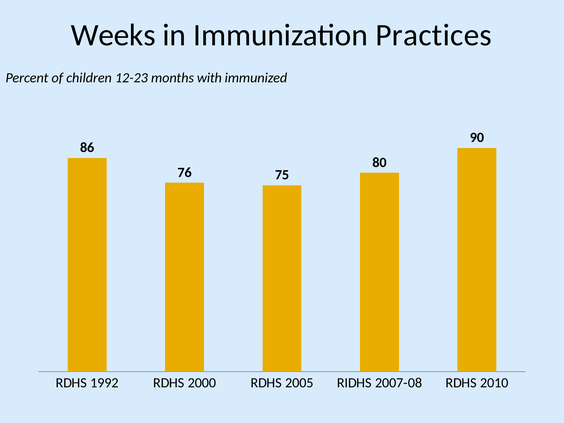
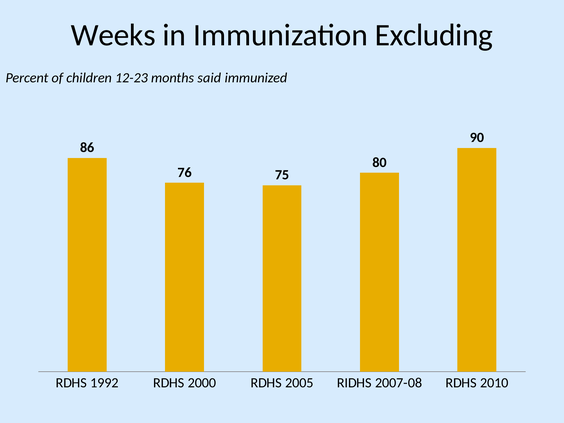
Practices: Practices -> Excluding (434, 35)
with: with -> said (209, 78)
